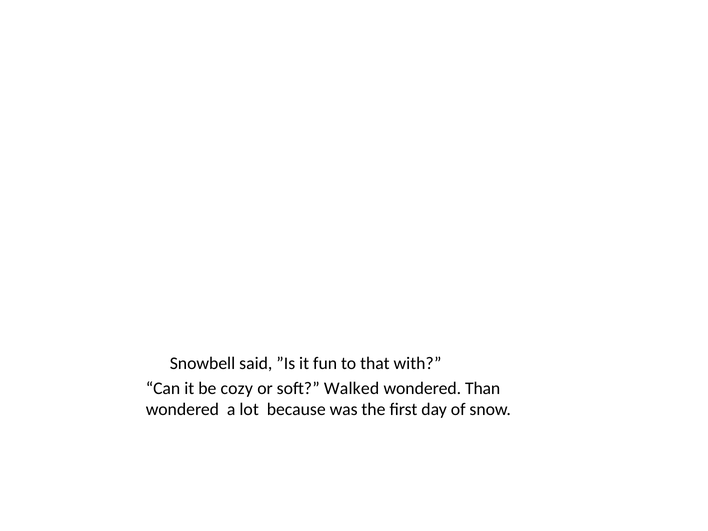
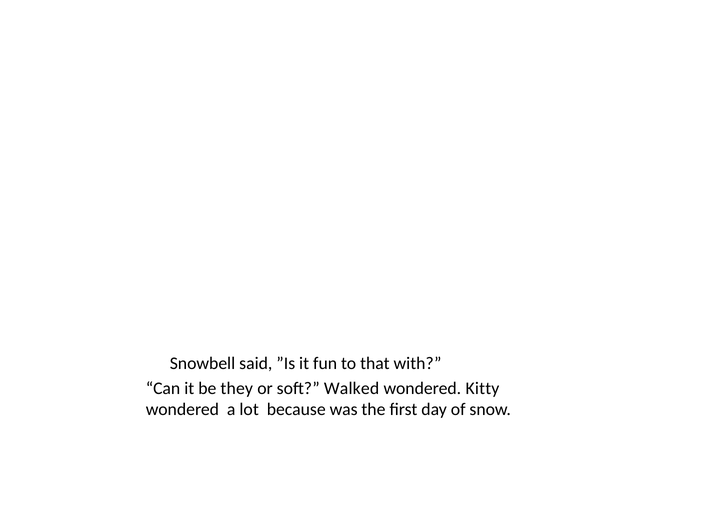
cozy: cozy -> they (237, 388)
Than: Than -> Kitty (482, 388)
